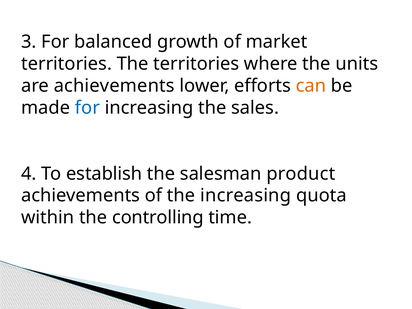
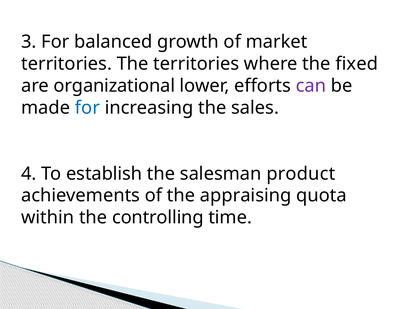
units: units -> fixed (357, 64)
are achievements: achievements -> organizational (114, 86)
can colour: orange -> purple (311, 86)
the increasing: increasing -> appraising (246, 196)
